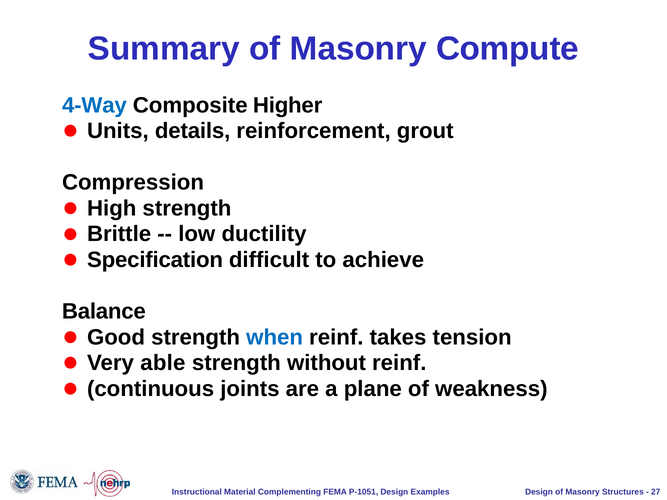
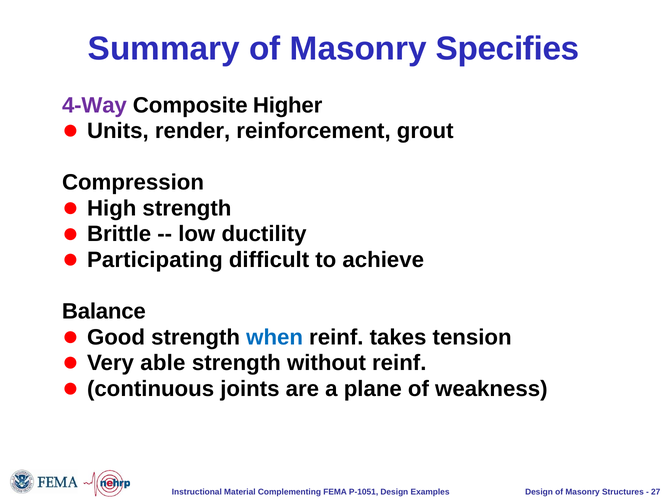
Compute: Compute -> Specifies (508, 49)
4-Way colour: blue -> purple (94, 105)
details: details -> render (193, 131)
Specification: Specification -> Participating (155, 260)
